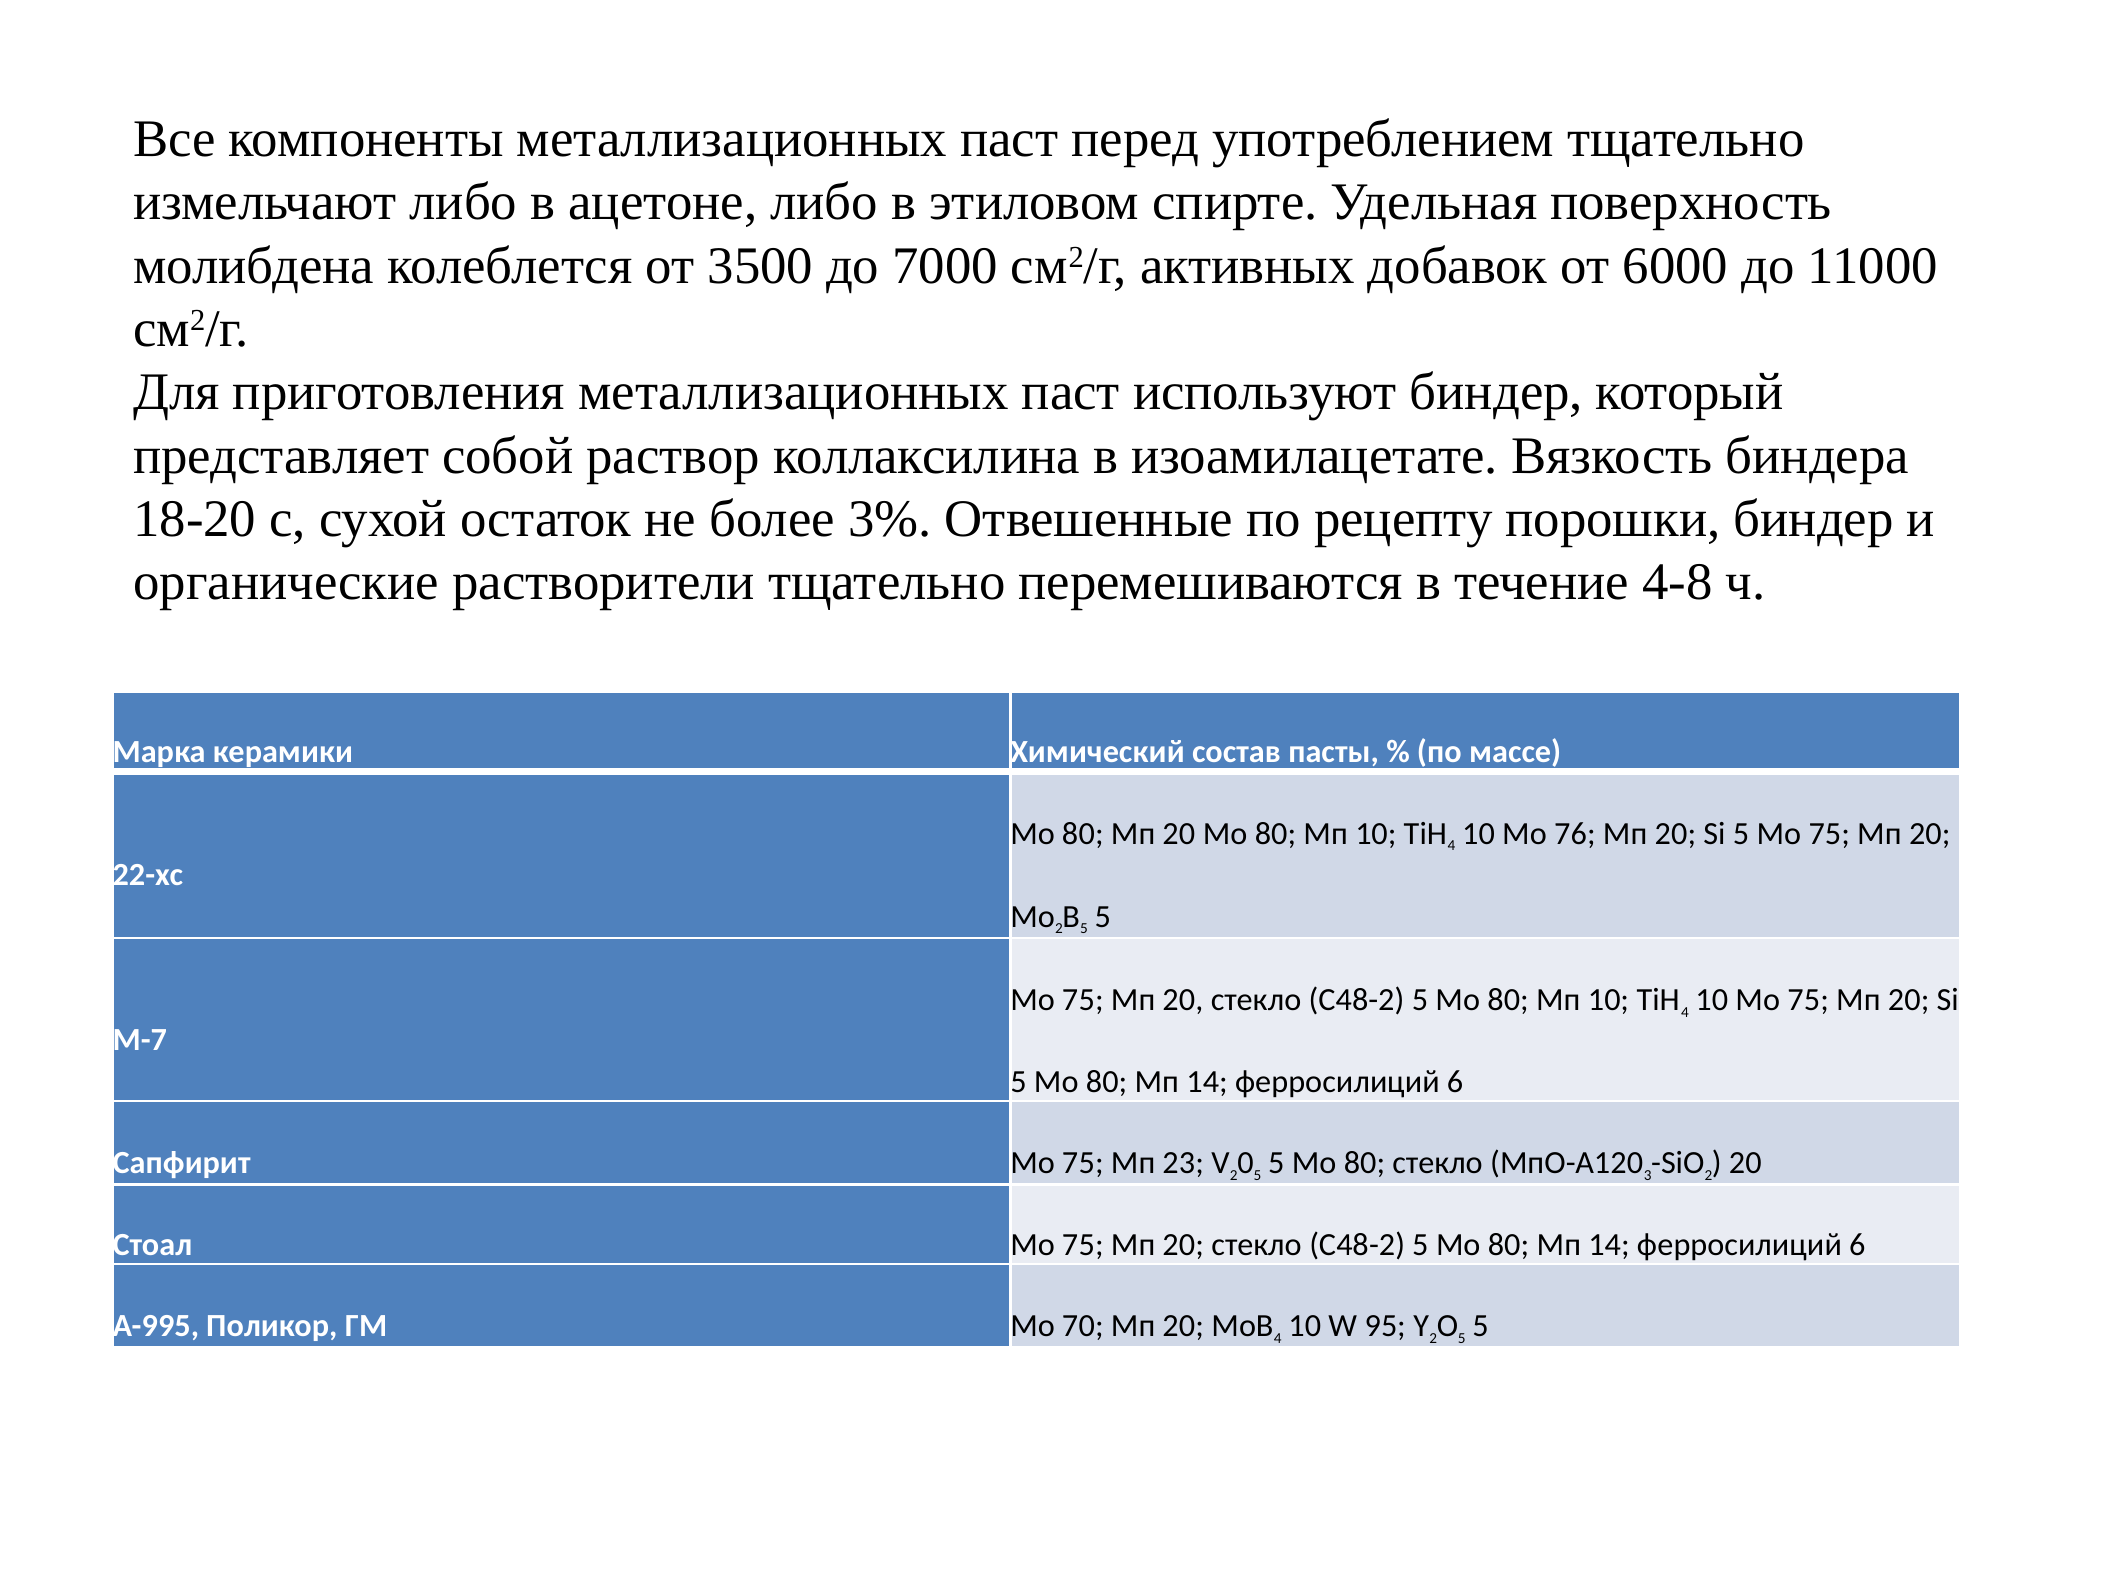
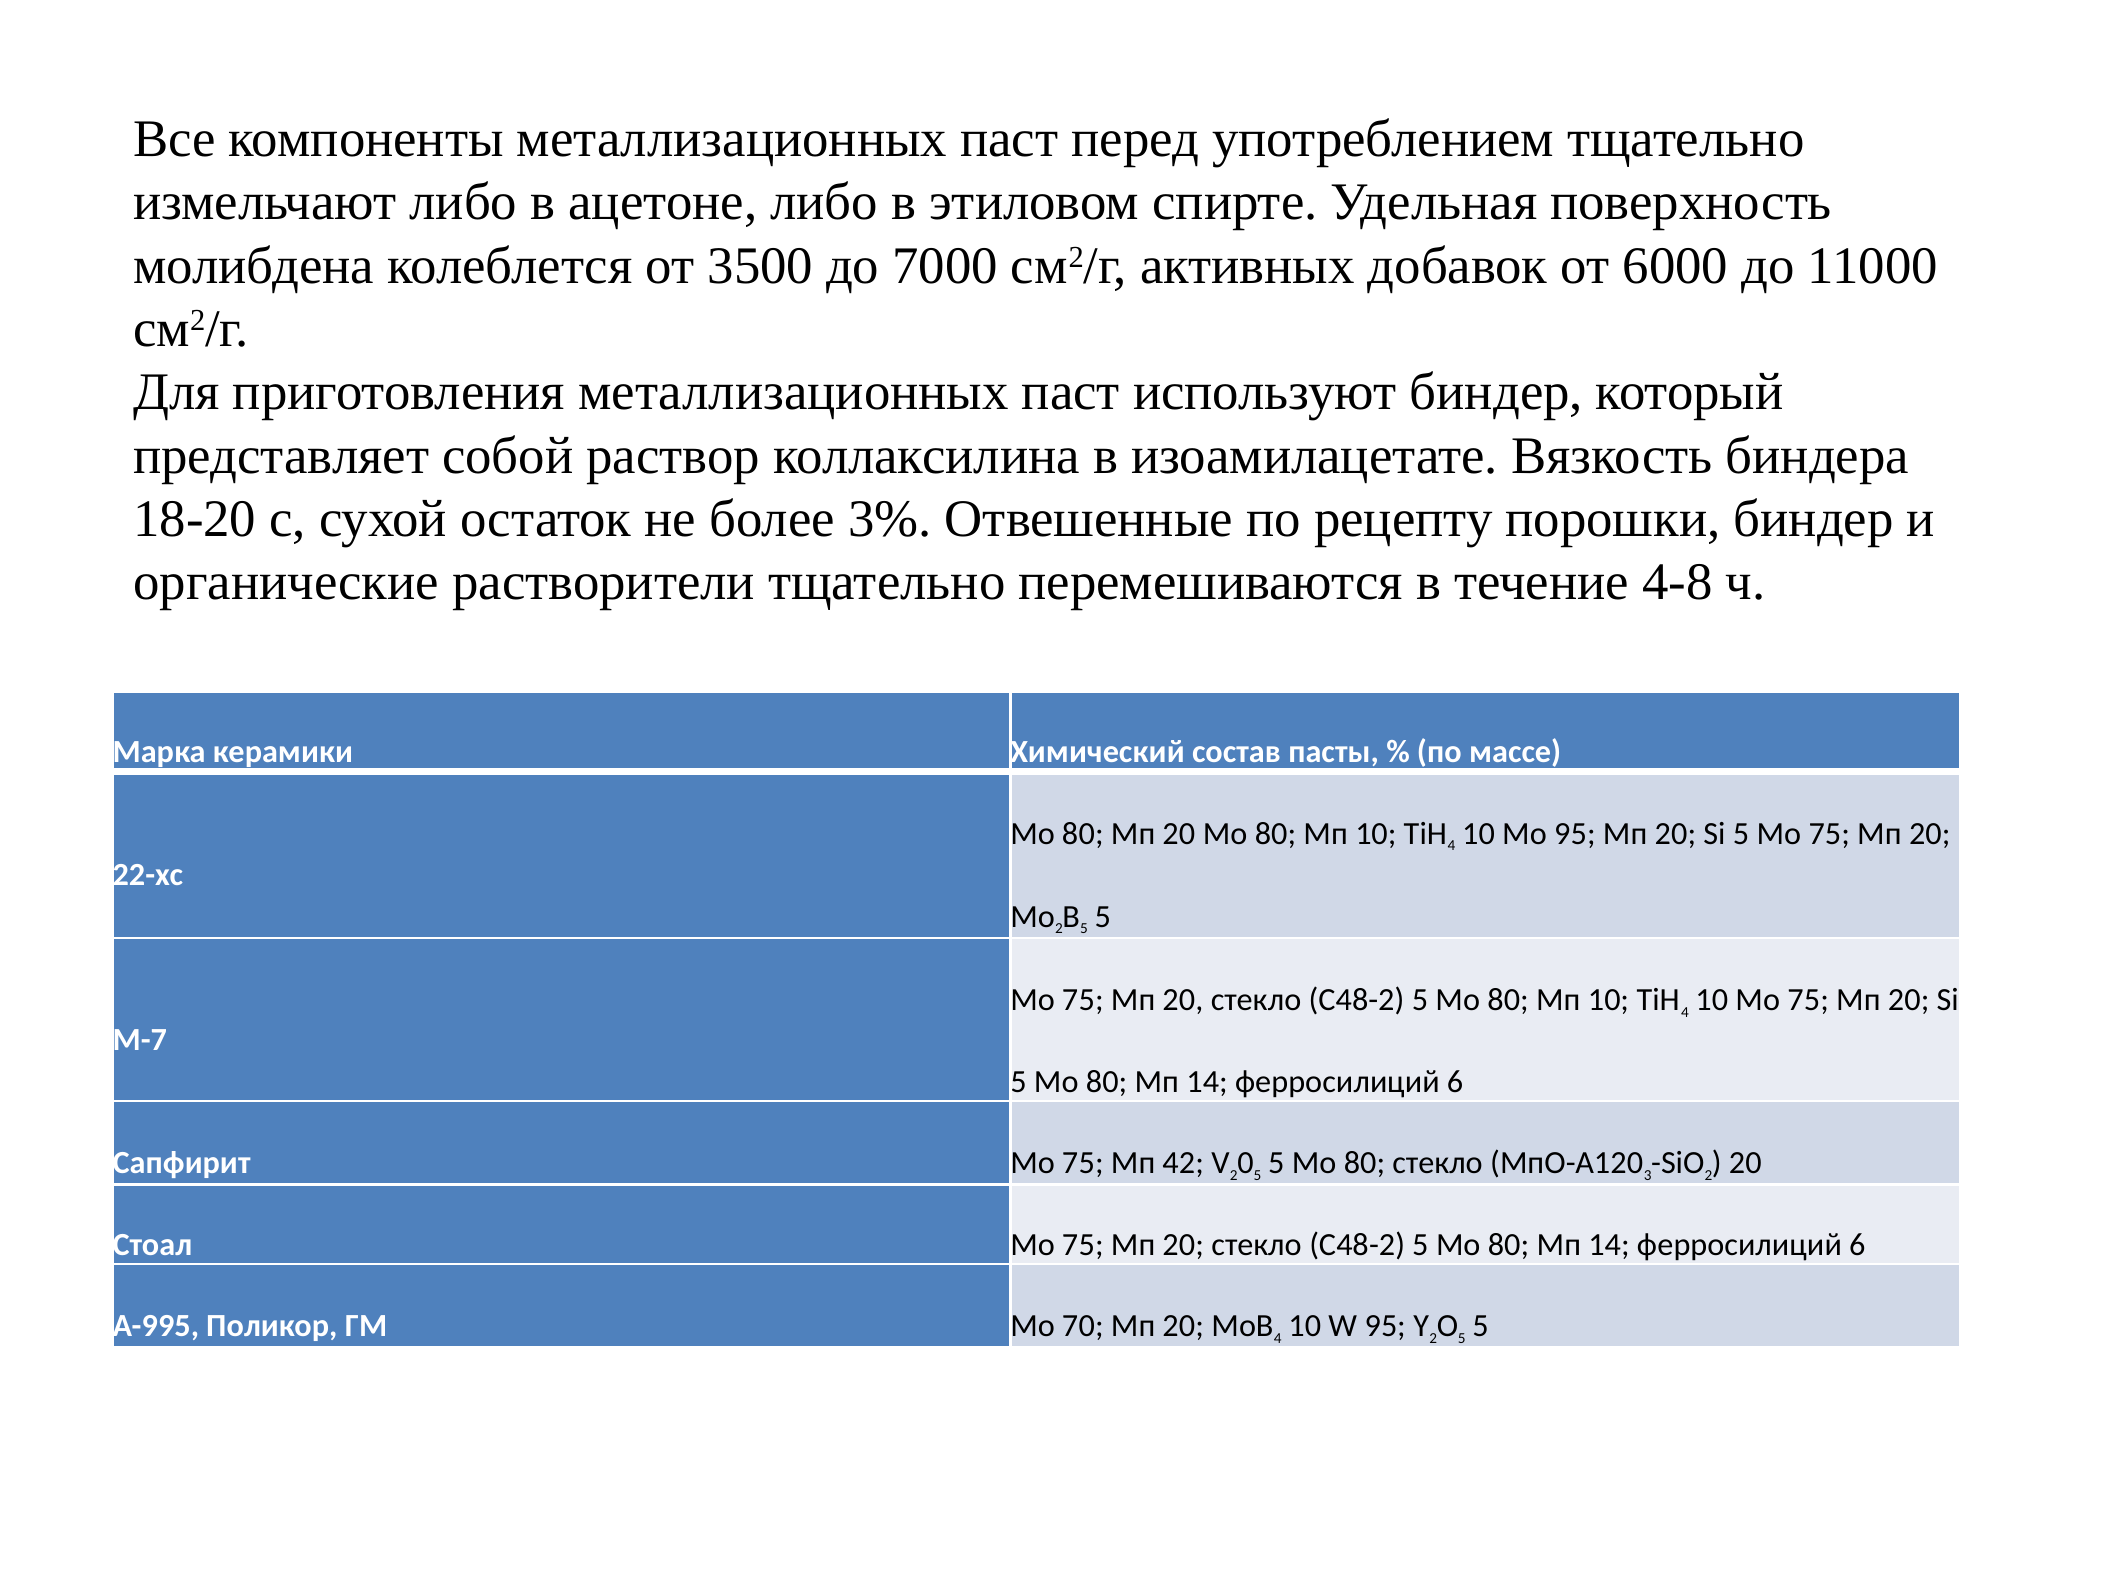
Мо 76: 76 -> 95 (1575, 834)
23: 23 -> 42 (1183, 1163)
